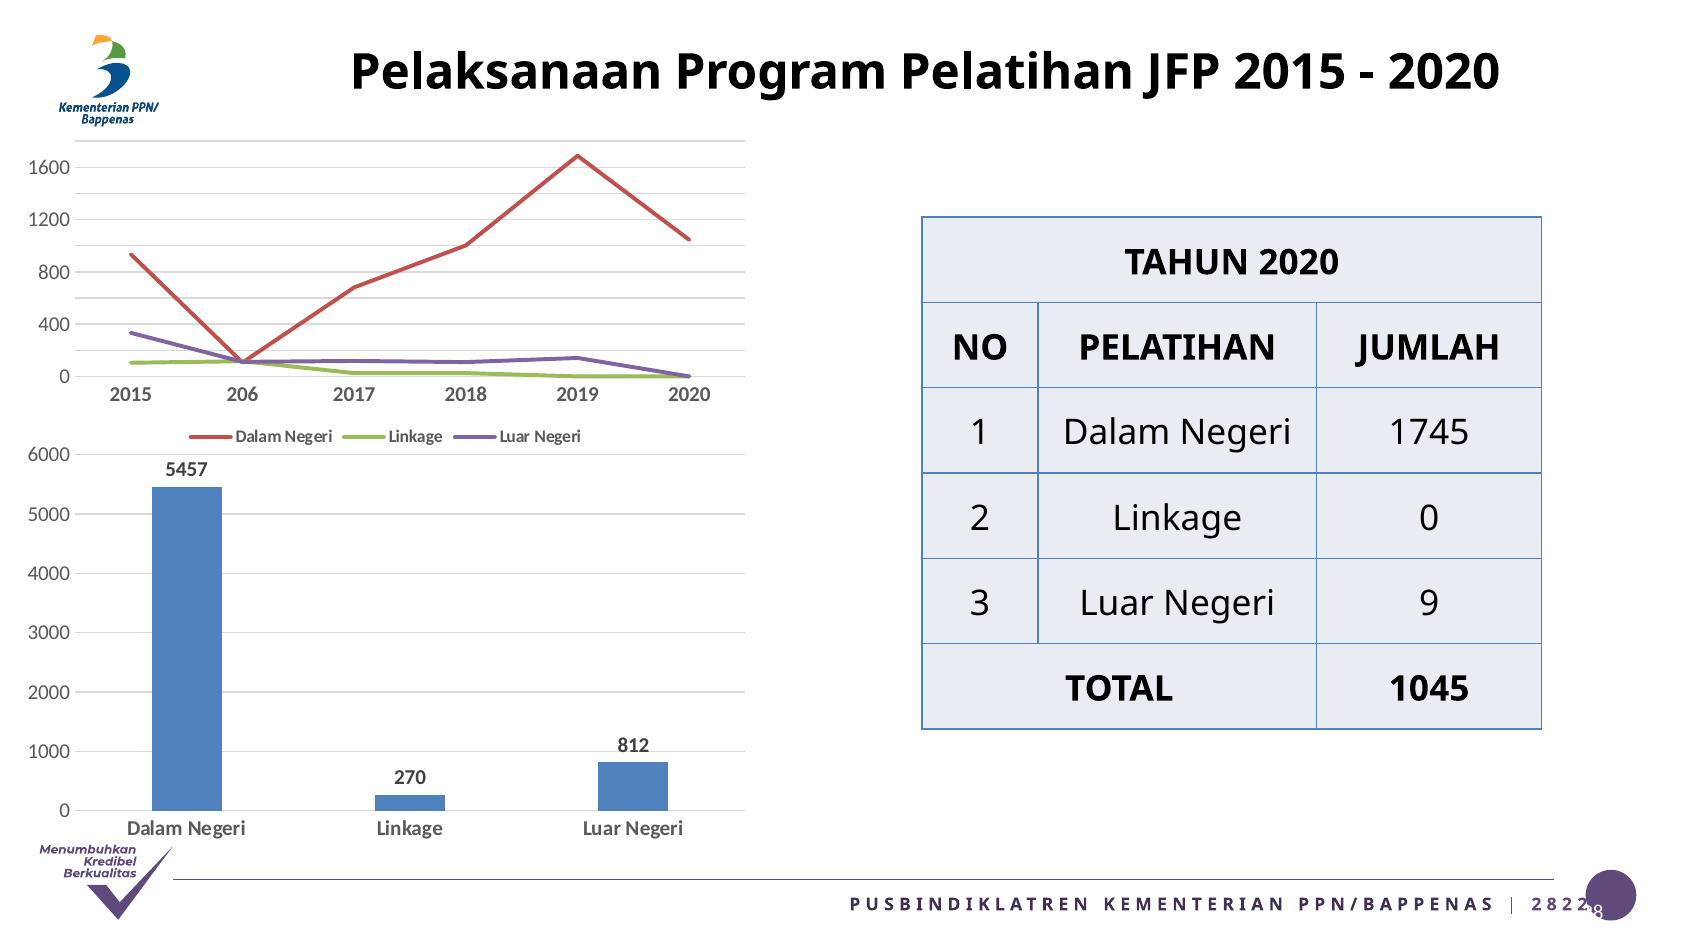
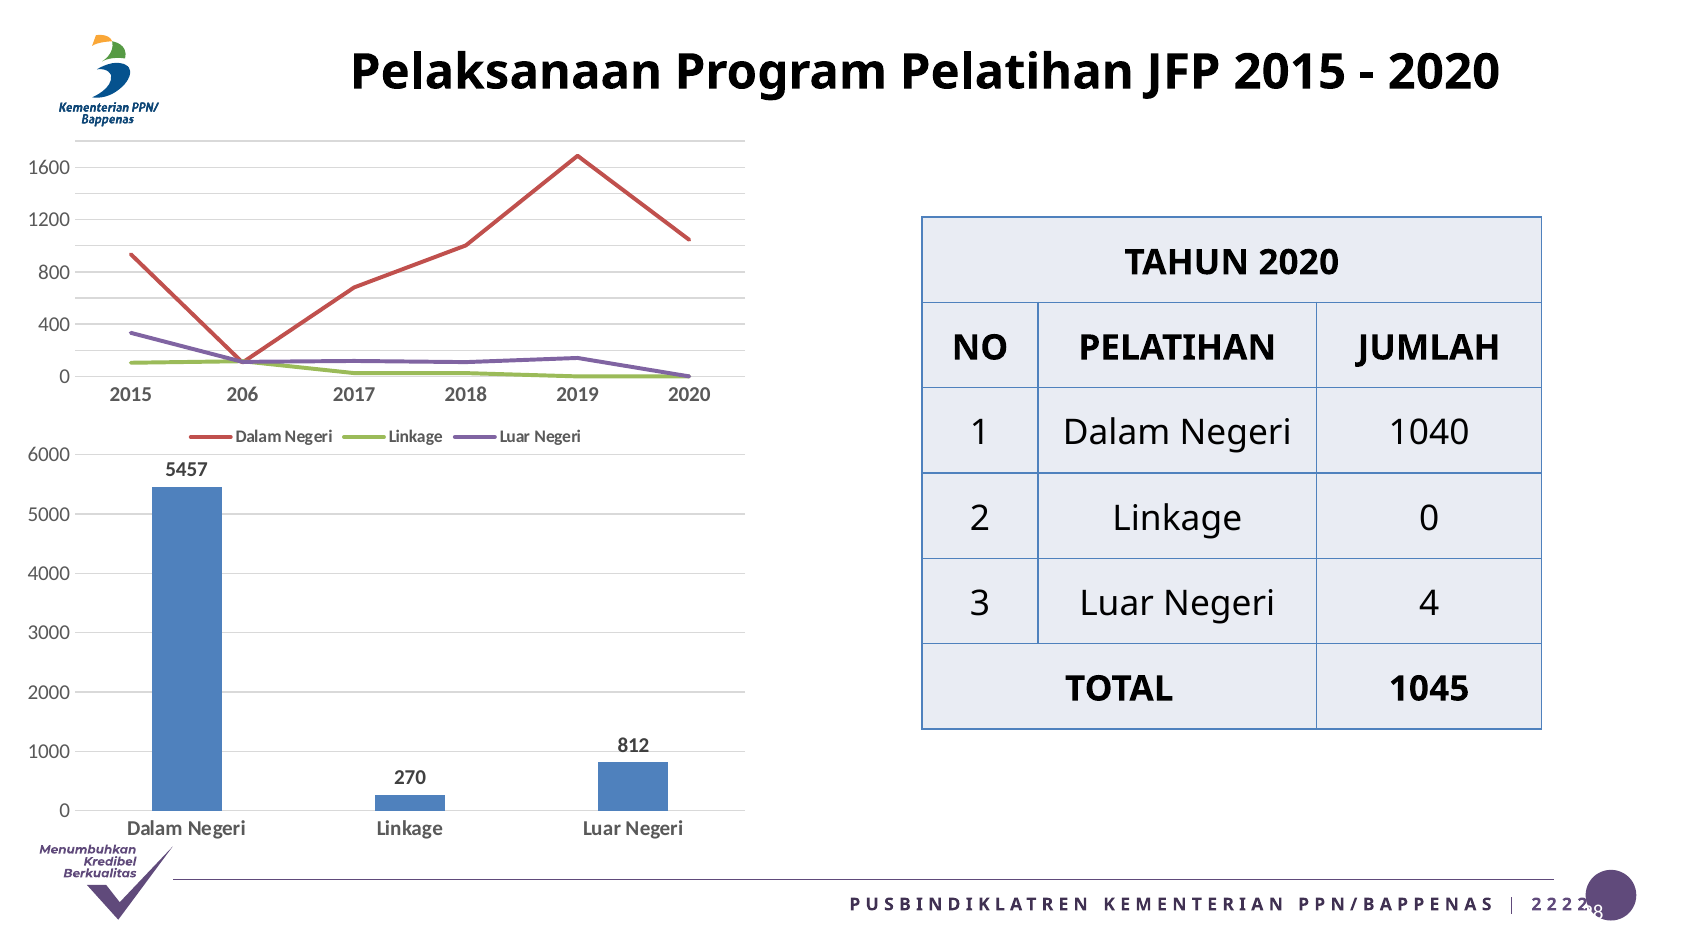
1745: 1745 -> 1040 (1429, 433)
9: 9 -> 4 (1429, 604)
8: 8 -> 2 (1552, 905)
